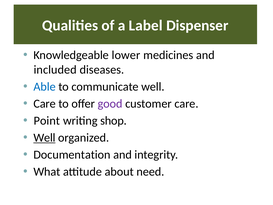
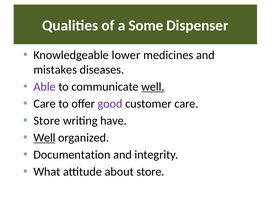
Label: Label -> Some (146, 25)
included: included -> mistakes (55, 70)
Able colour: blue -> purple (45, 87)
well underline: none -> present (153, 87)
Point: Point -> Store (47, 121)
shop: shop -> have (114, 121)
about need: need -> store (150, 172)
